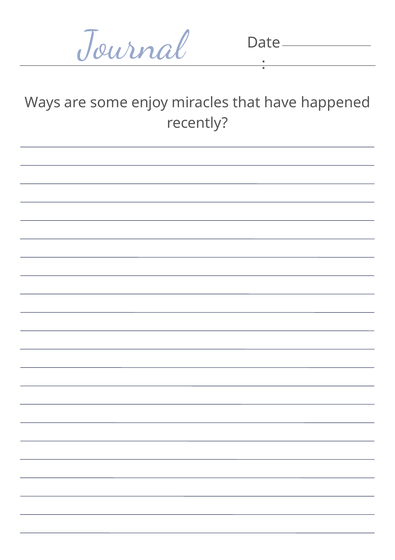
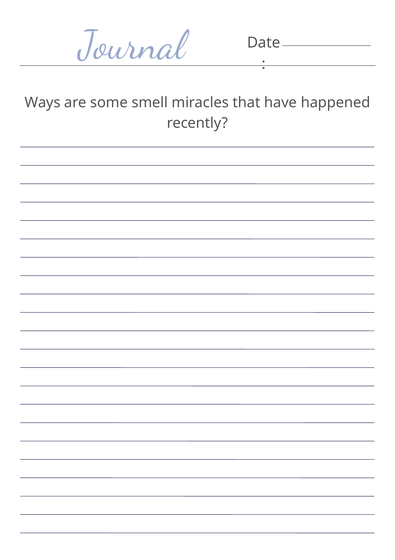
enjoy: enjoy -> smell (150, 102)
